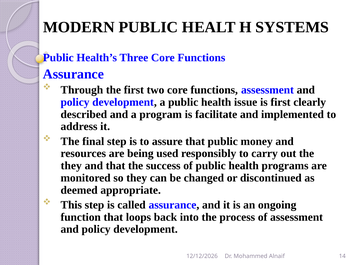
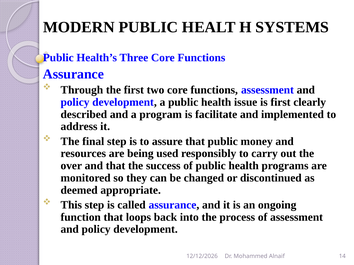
they: they -> over (71, 166)
